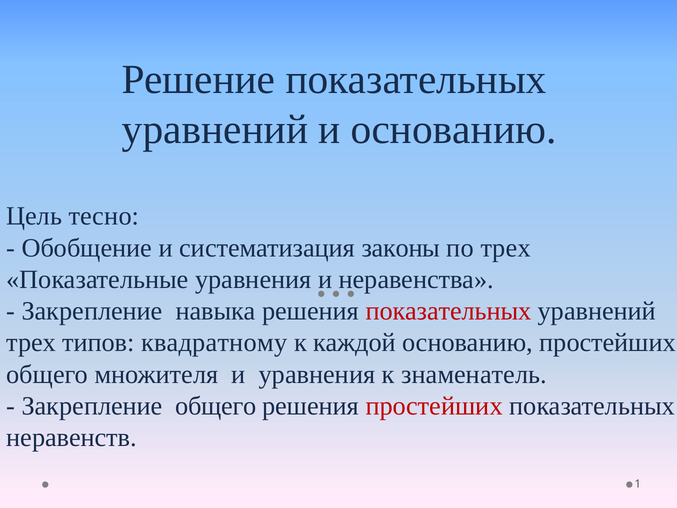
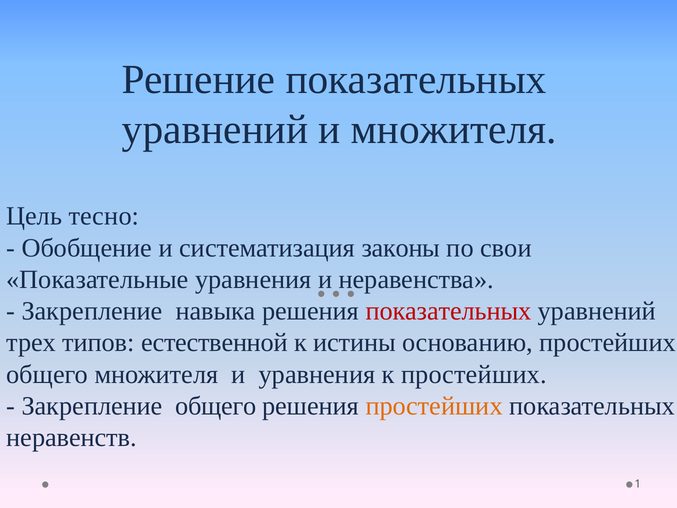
и основанию: основанию -> множителя (454, 129)
по трех: трех -> свои (506, 248)
квадратному: квадратному -> естественной (214, 343)
каждой: каждой -> истины (355, 343)
к знаменатель: знаменатель -> простейших (474, 374)
простейших colour: red -> orange (434, 406)
